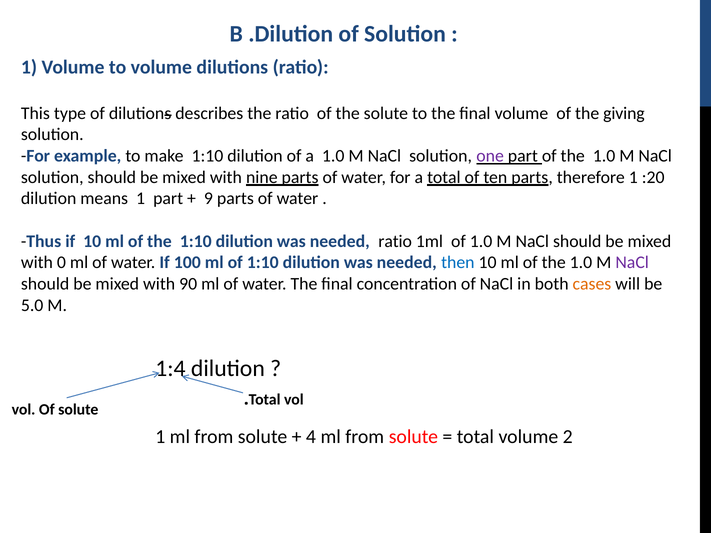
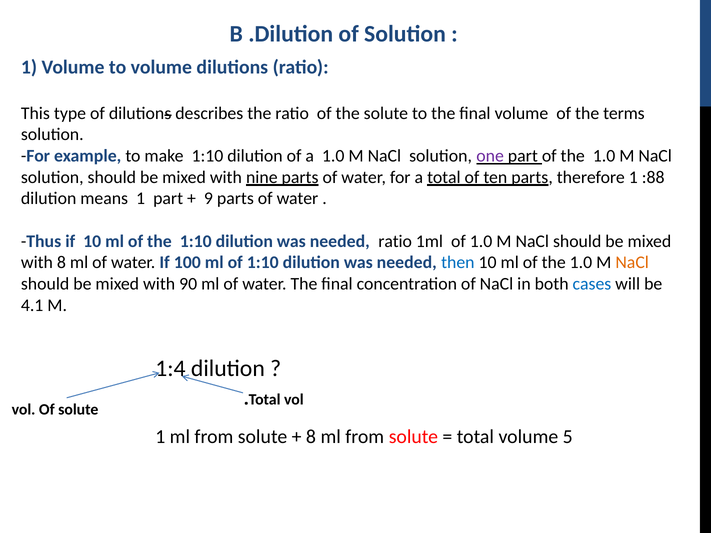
giving: giving -> terms (624, 113)
:20: :20 -> :88 (653, 177)
with 0: 0 -> 8 (61, 263)
NaCl colour: purple -> orange (632, 263)
cases colour: orange -> blue (592, 284)
5.0: 5.0 -> 4.1 (32, 305)
4: 4 -> 8 (311, 437)
2: 2 -> 5 (568, 437)
